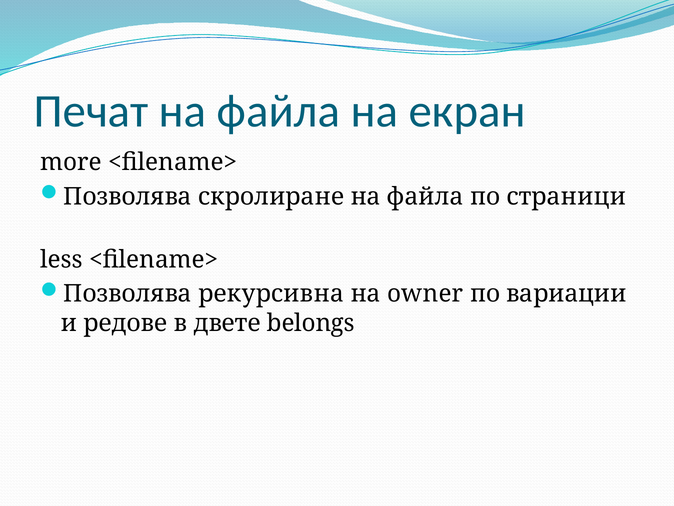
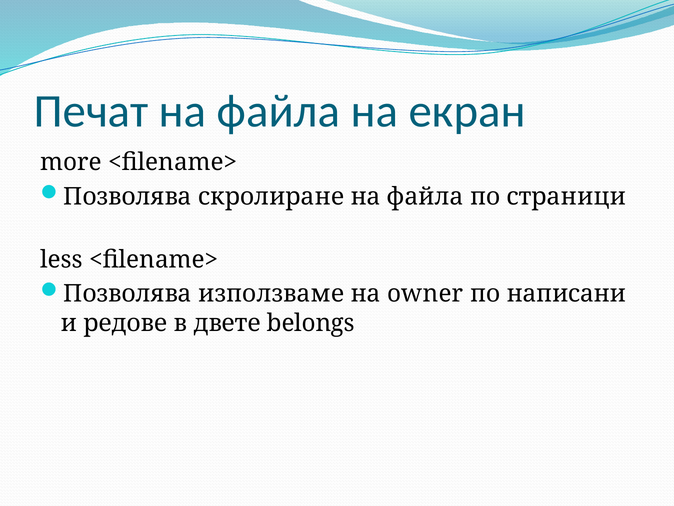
рекурсивна: рекурсивна -> използваме (271, 294)
вариации: вариации -> написани (566, 294)
